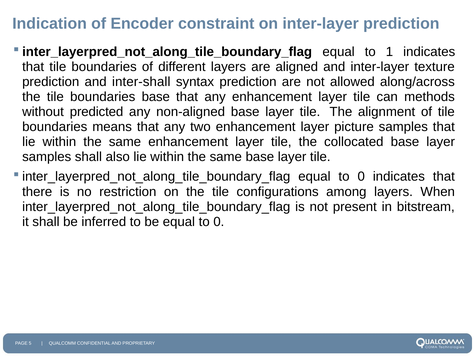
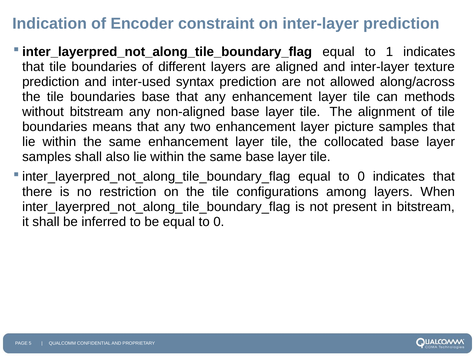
inter-shall: inter-shall -> inter-used (141, 82)
without predicted: predicted -> bitstream (97, 112)
